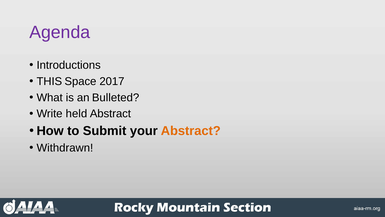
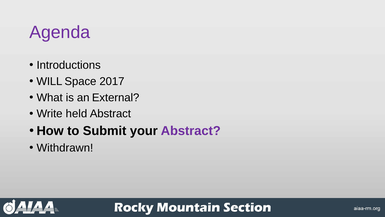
THIS: THIS -> WILL (49, 81)
Bulleted: Bulleted -> External (116, 97)
Abstract colour: orange -> purple (191, 131)
